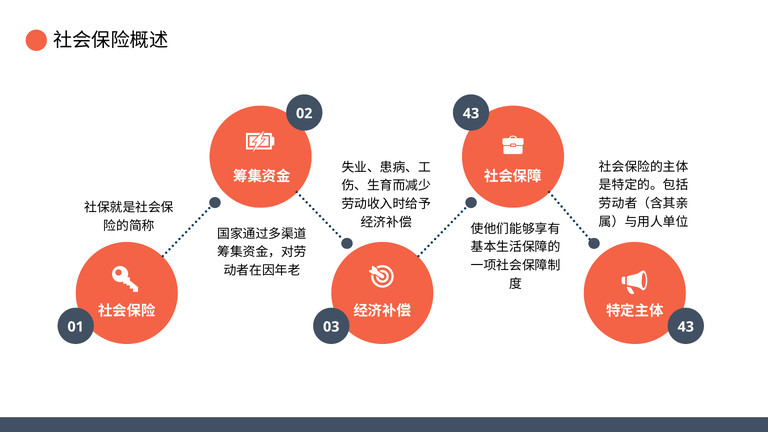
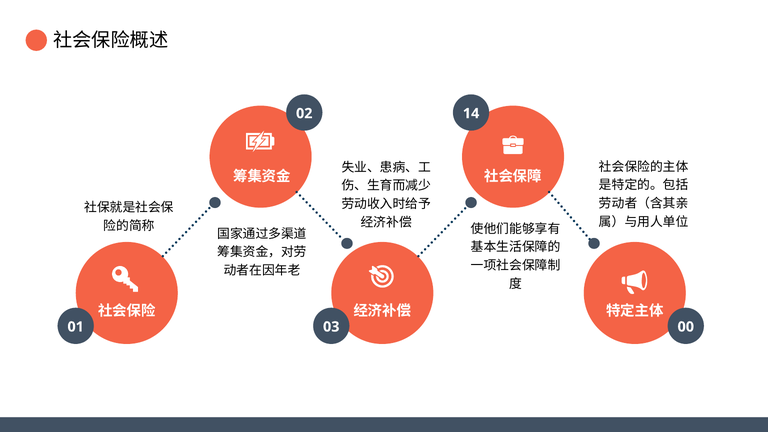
02 43: 43 -> 14 (471, 114)
03 43: 43 -> 00 (686, 327)
